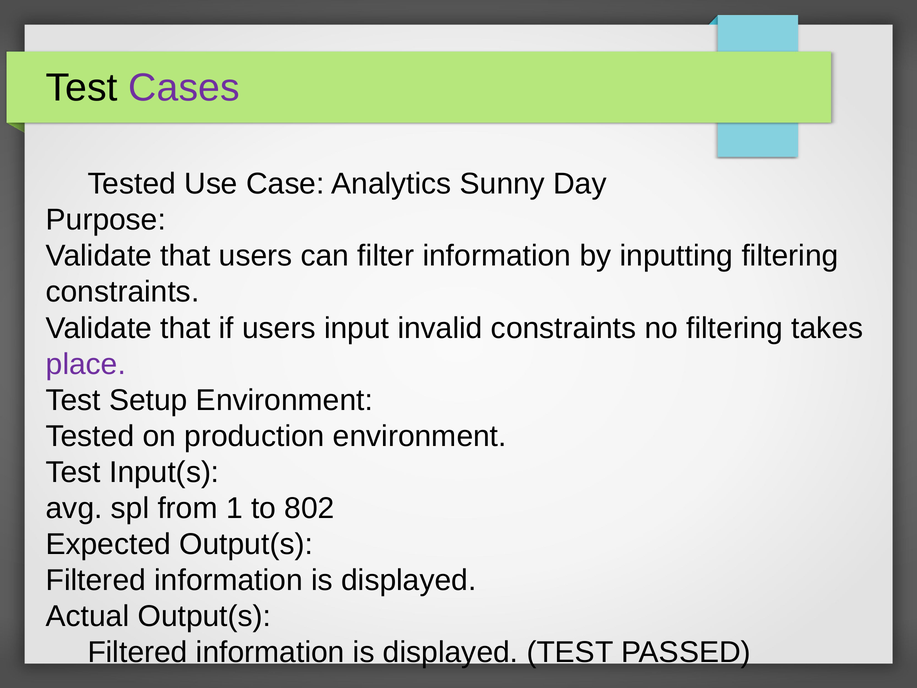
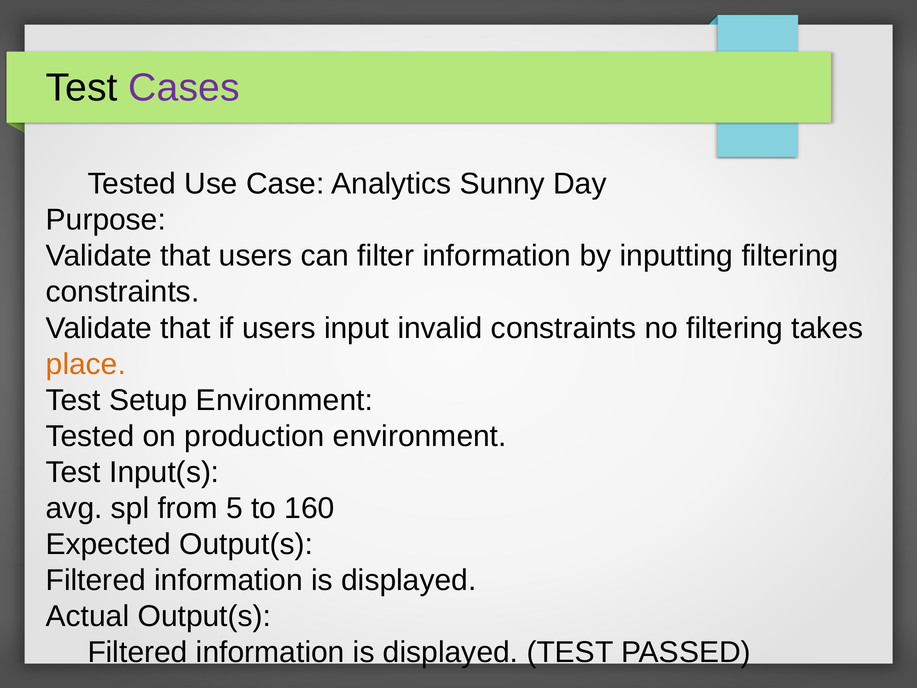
place colour: purple -> orange (86, 364)
1: 1 -> 5 (234, 508)
802: 802 -> 160 (310, 508)
